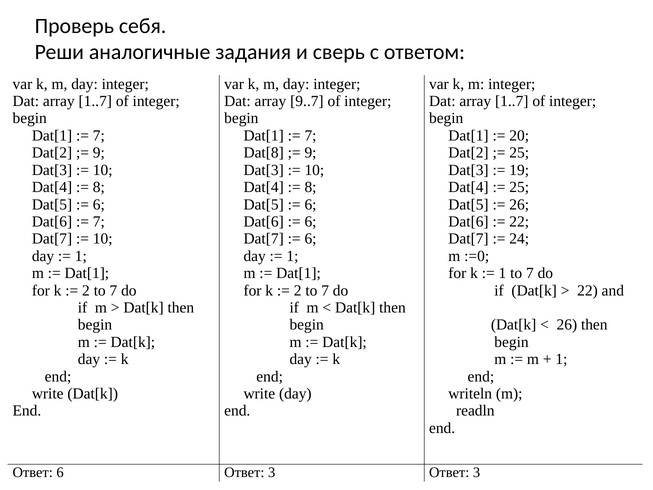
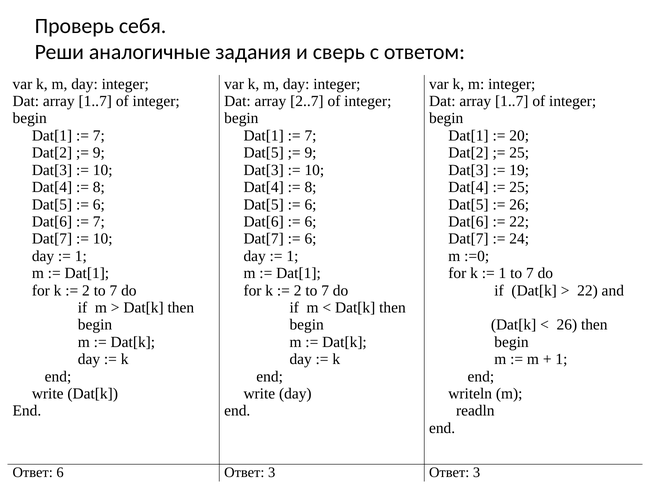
9..7: 9..7 -> 2..7 (307, 101)
Dat[8: Dat[8 -> Dat[5 (264, 153)
